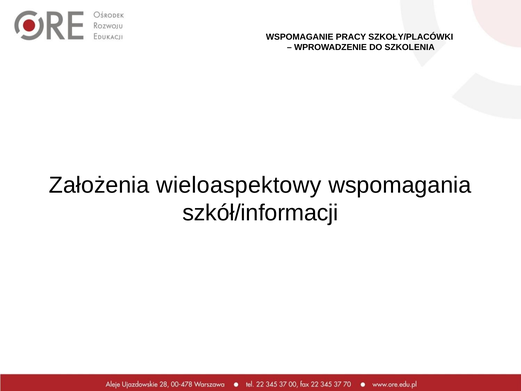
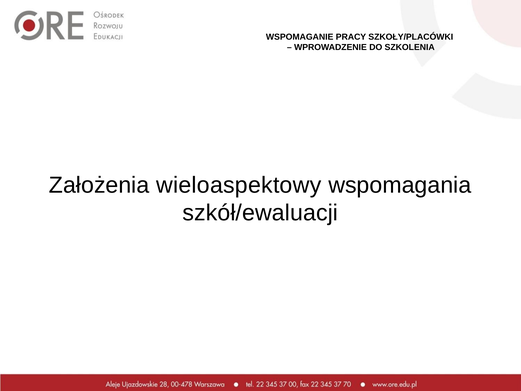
szkół/informacji: szkół/informacji -> szkół/ewaluacji (260, 213)
